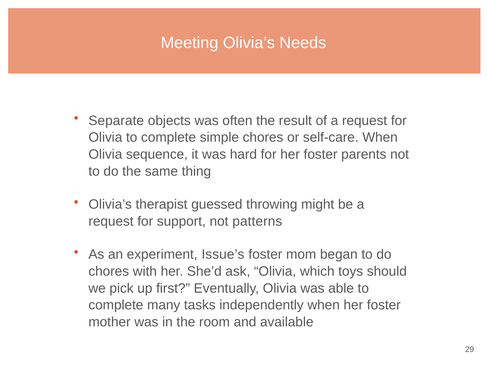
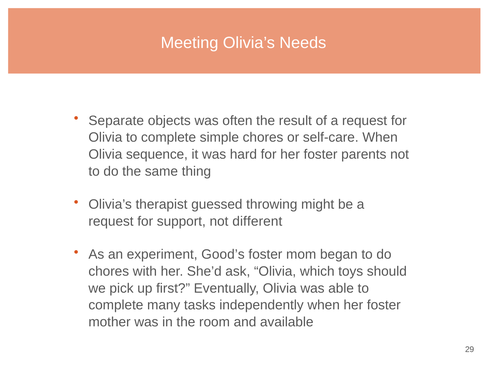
patterns: patterns -> different (257, 221)
Issue’s: Issue’s -> Good’s (223, 255)
